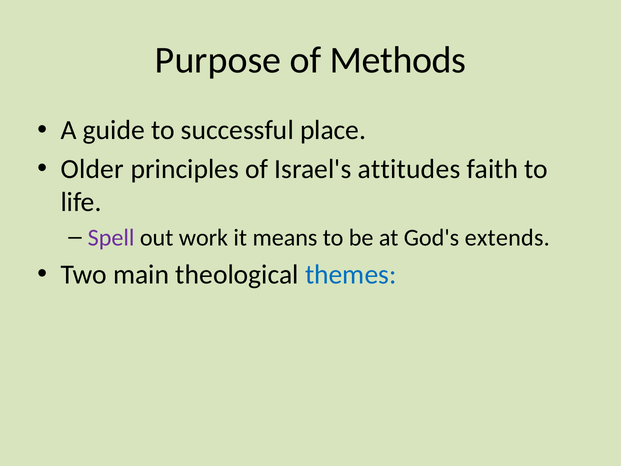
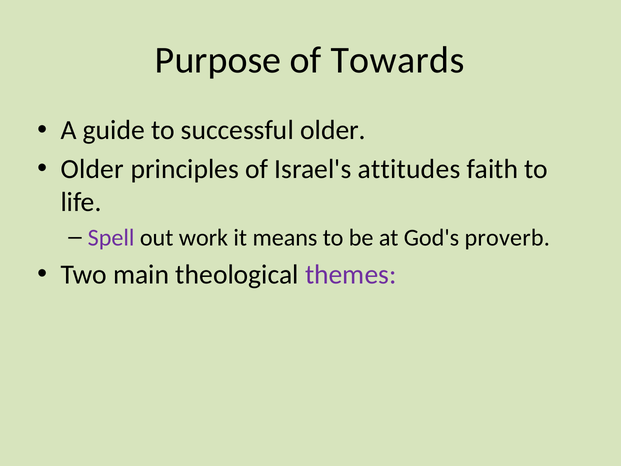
Methods: Methods -> Towards (398, 60)
successful place: place -> older (333, 130)
extends: extends -> proverb (507, 238)
themes colour: blue -> purple (351, 275)
